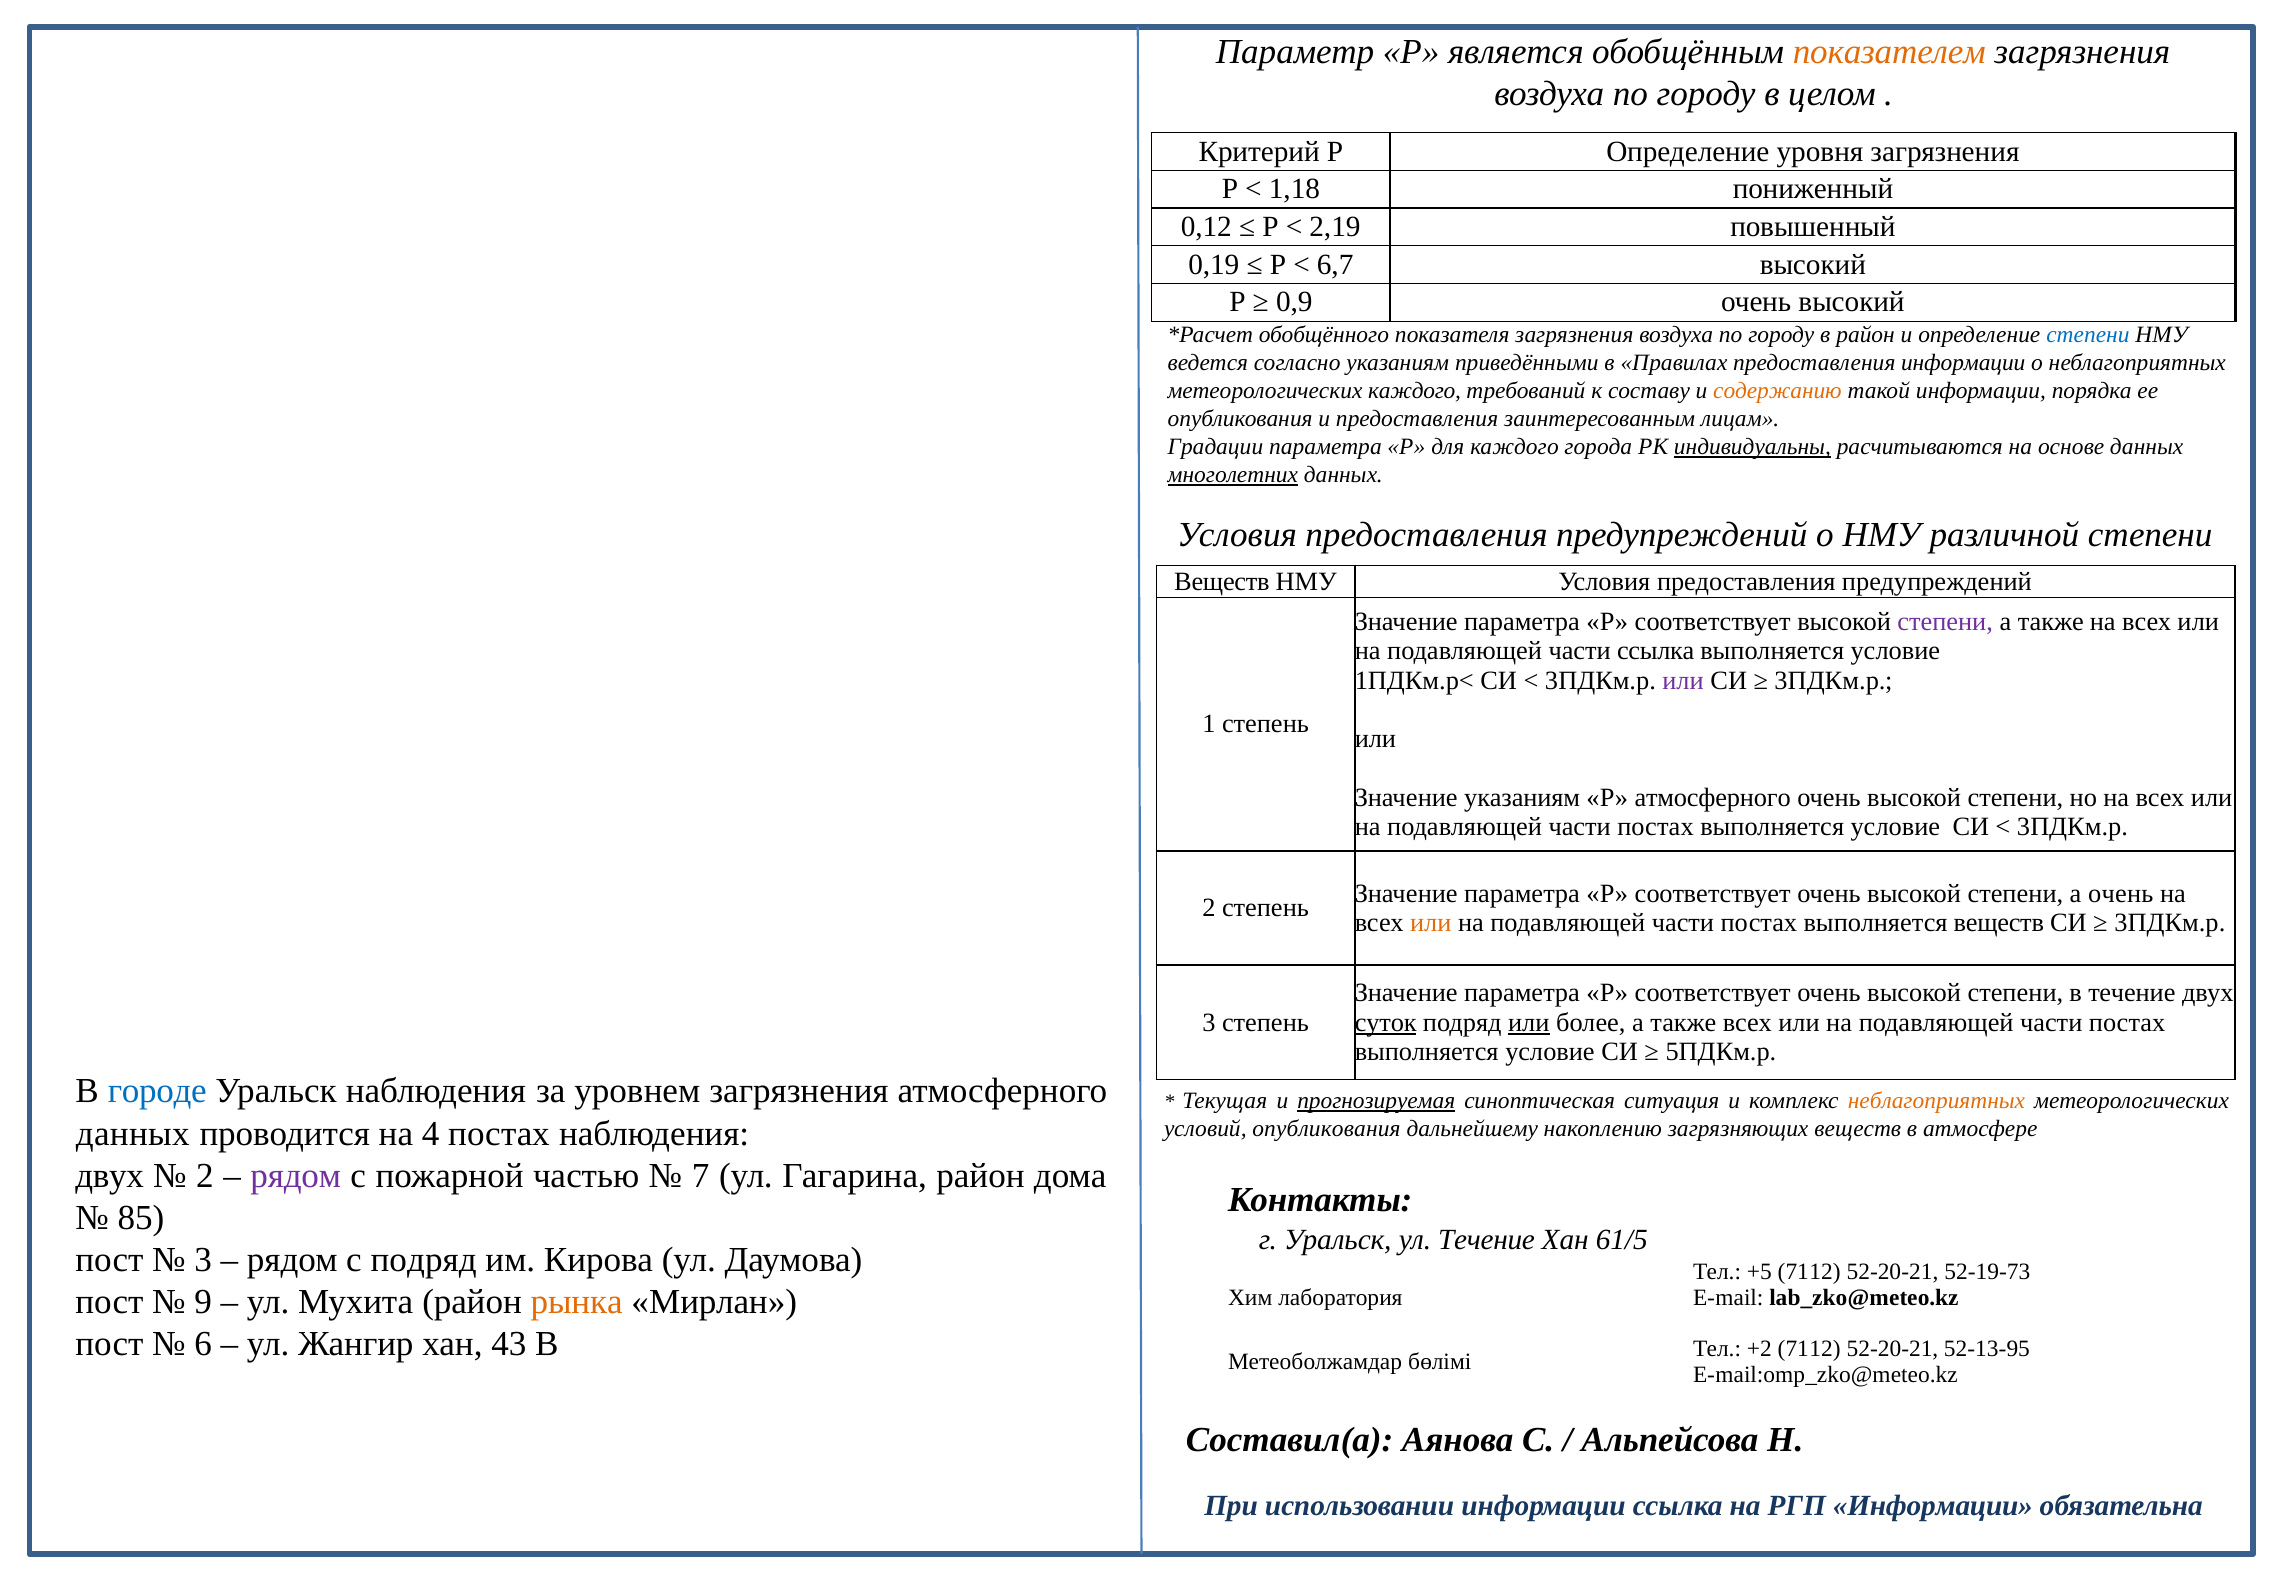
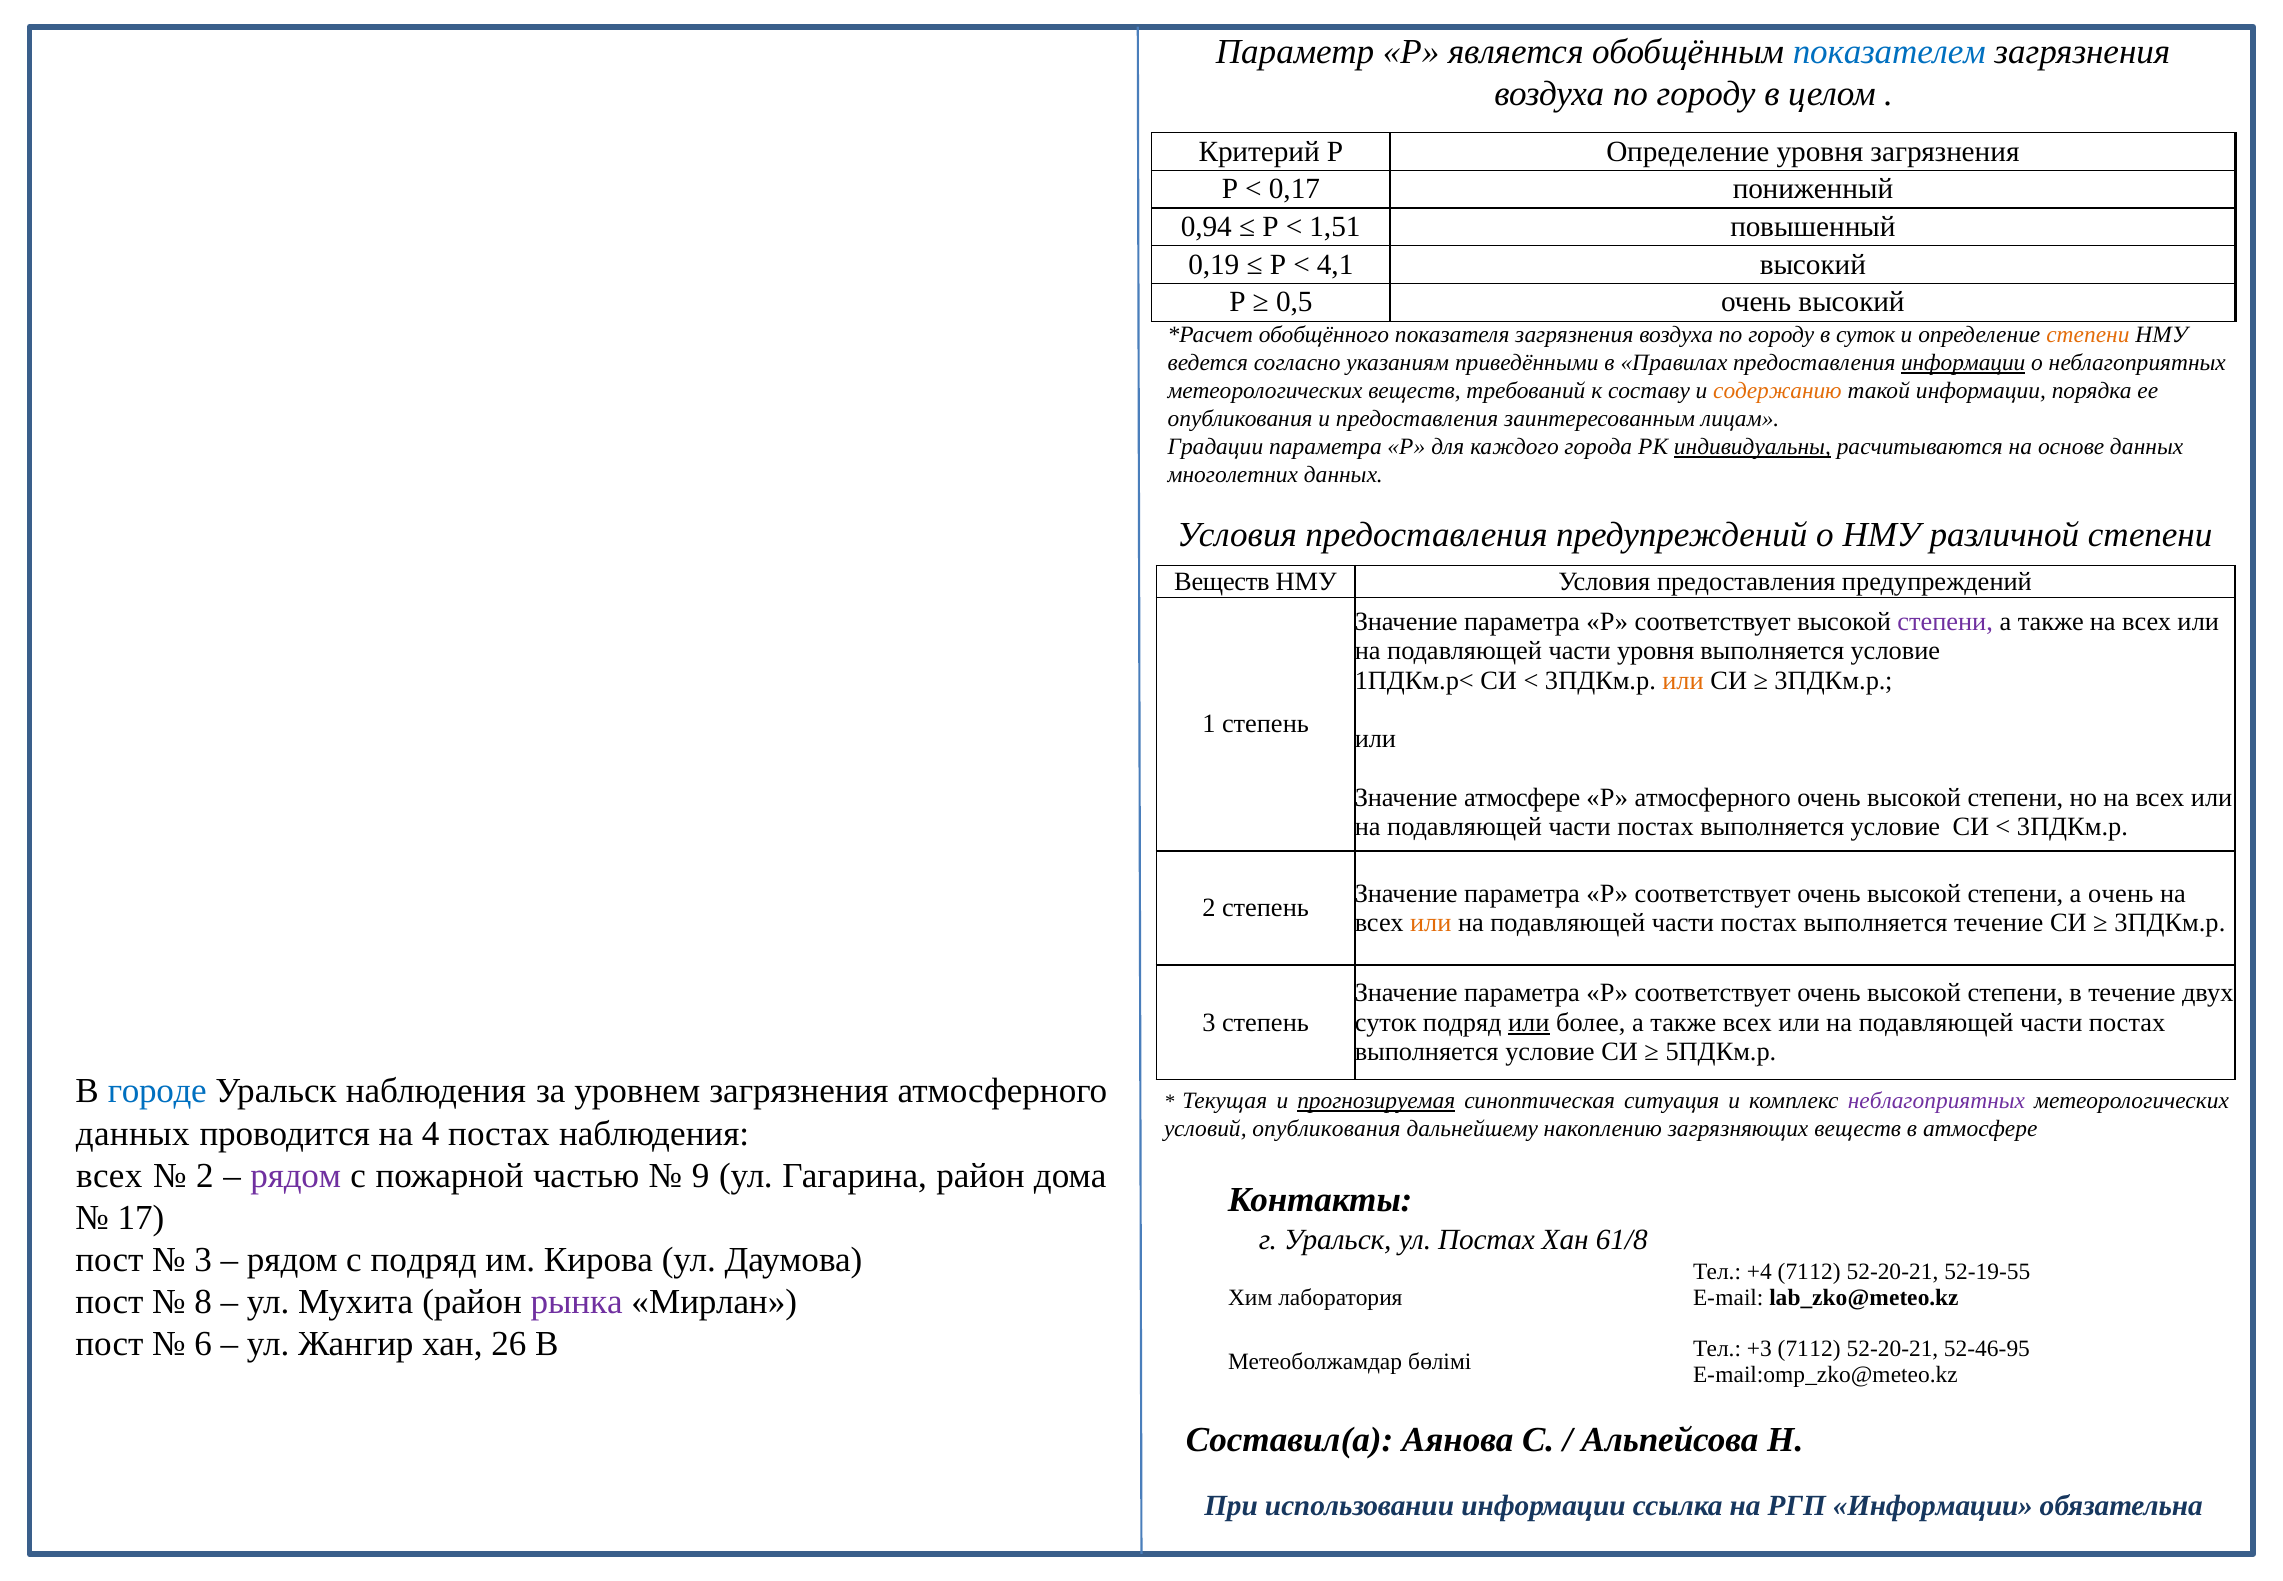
показателем colour: orange -> blue (1889, 52)
1,18: 1,18 -> 0,17 (1294, 189)
0,12: 0,12 -> 0,94 (1206, 227)
2,19: 2,19 -> 1,51 (1335, 227)
6,7: 6,7 -> 4,1 (1335, 264)
0,9: 0,9 -> 0,5 (1294, 302)
в район: район -> суток (1866, 335)
степени colour: blue -> orange (2088, 335)
информации underline: none -> present (1963, 363)
метеорологических каждого: каждого -> веществ (1414, 391)
многолетних underline: present -> none (1233, 475)
части ссылка: ссылка -> уровня (1656, 651)
или colour: purple -> orange (1683, 680)
Значение указаниям: указаниям -> атмосфере (1522, 797)
выполняется веществ: веществ -> течение (1999, 923)
суток underline: present -> none (1386, 1022)
неблагоприятных colour: orange -> purple (1936, 1101)
двух: двух -> всех (109, 1175)
7: 7 -> 9 (701, 1175)
85: 85 -> 17 (141, 1217)
ул Течение: Течение -> Постах (1486, 1239)
61/5: 61/5 -> 61/8 (1622, 1239)
+5: +5 -> +4 (1759, 1271)
52-19-73: 52-19-73 -> 52-19-55 (1987, 1271)
9: 9 -> 8 (203, 1302)
рынка colour: orange -> purple (577, 1302)
43: 43 -> 26 (509, 1344)
+2: +2 -> +3 (1759, 1349)
52-13-95: 52-13-95 -> 52-46-95 (1987, 1349)
